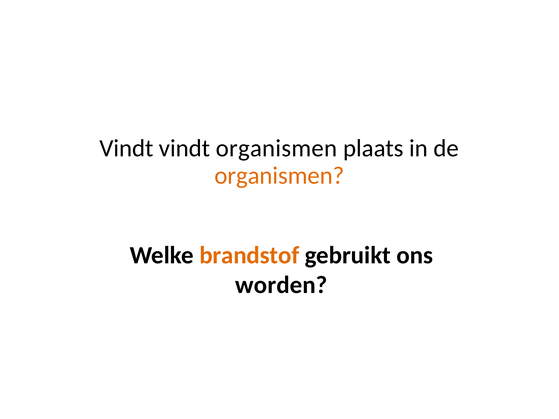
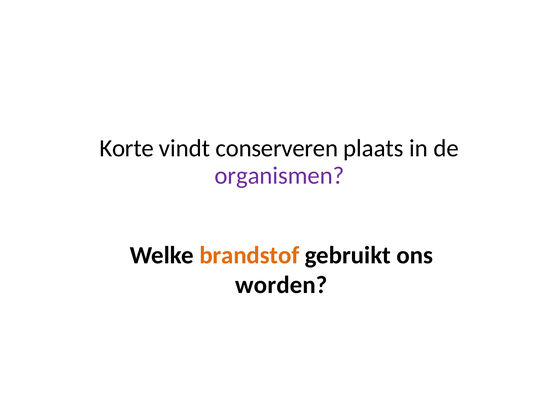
Vindt: Vindt -> Korte (127, 148)
vindt organismen: organismen -> conserveren (277, 148)
organismen colour: orange -> purple (279, 176)
